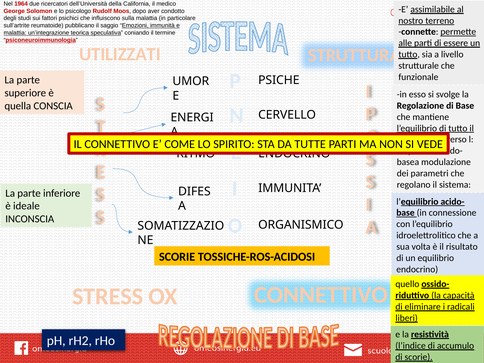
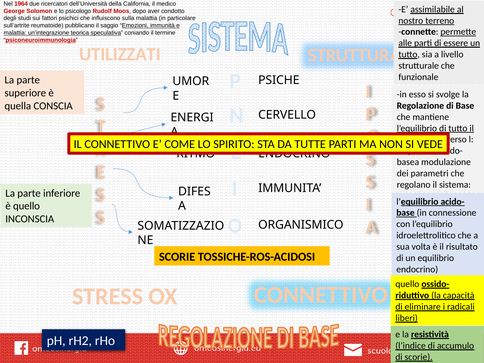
è ideale: ideale -> quello (27, 206)
